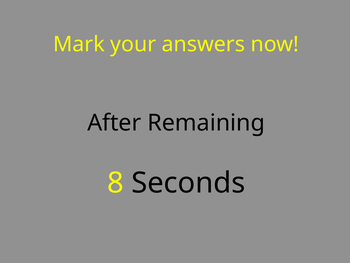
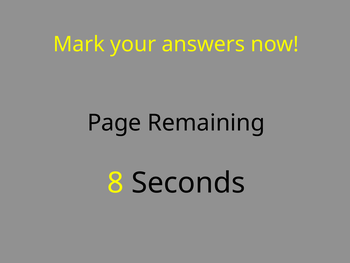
After: After -> Page (114, 123)
